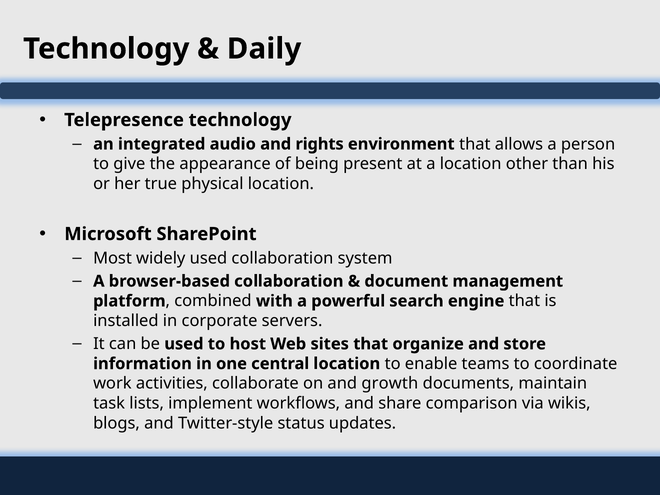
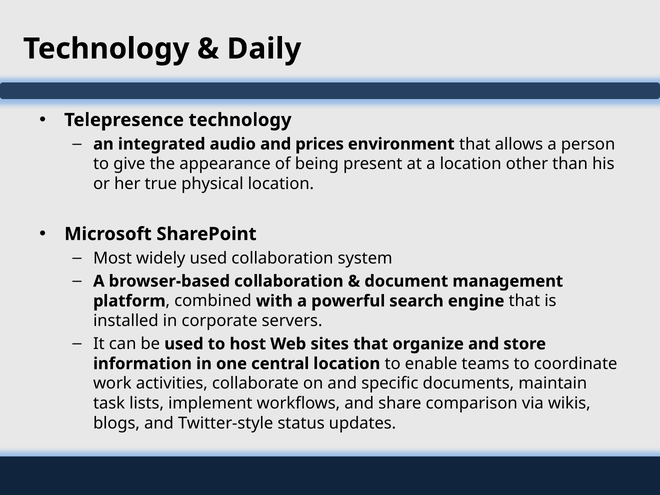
rights: rights -> prices (320, 144)
growth: growth -> specific (390, 384)
